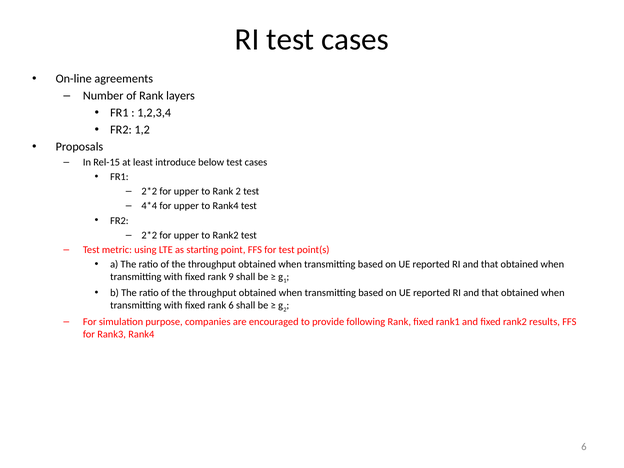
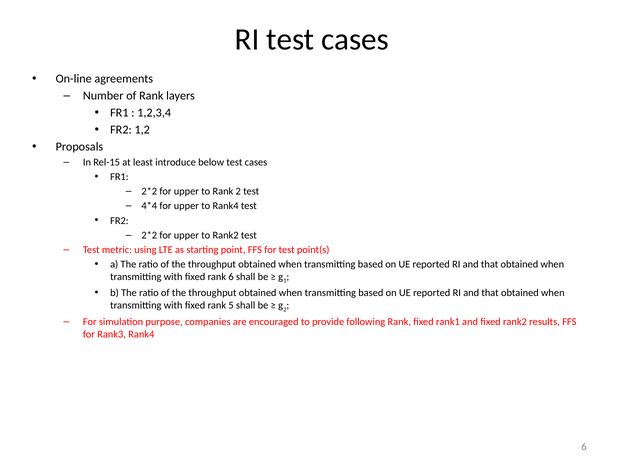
rank 9: 9 -> 6 (231, 277)
rank 6: 6 -> 5 (231, 306)
